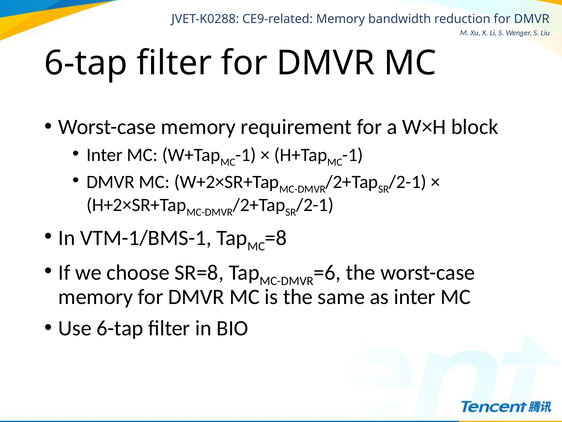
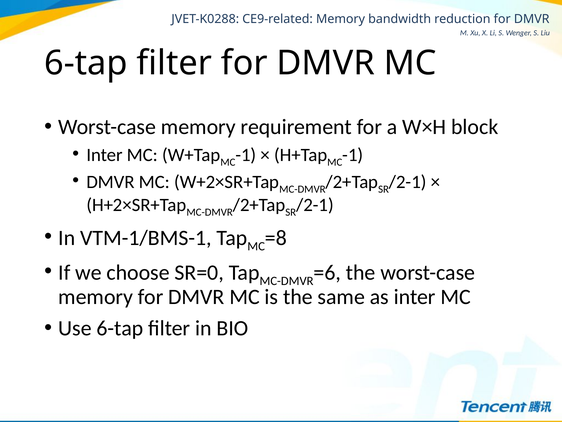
SR=8: SR=8 -> SR=0 (199, 272)
